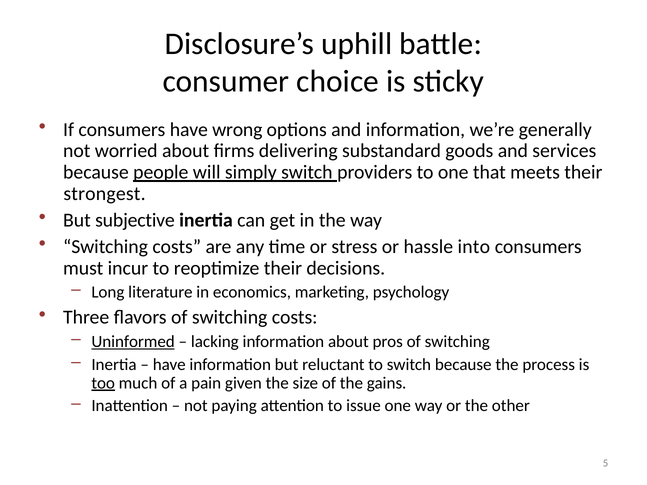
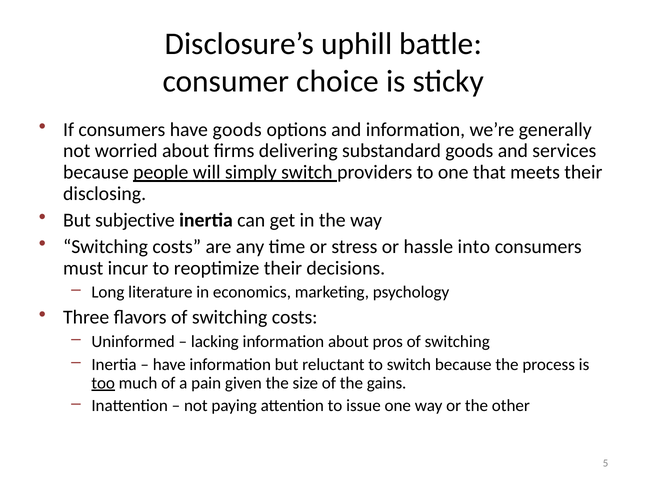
have wrong: wrong -> goods (237, 130)
strongest: strongest -> disclosing (105, 194)
Uninformed underline: present -> none (133, 342)
